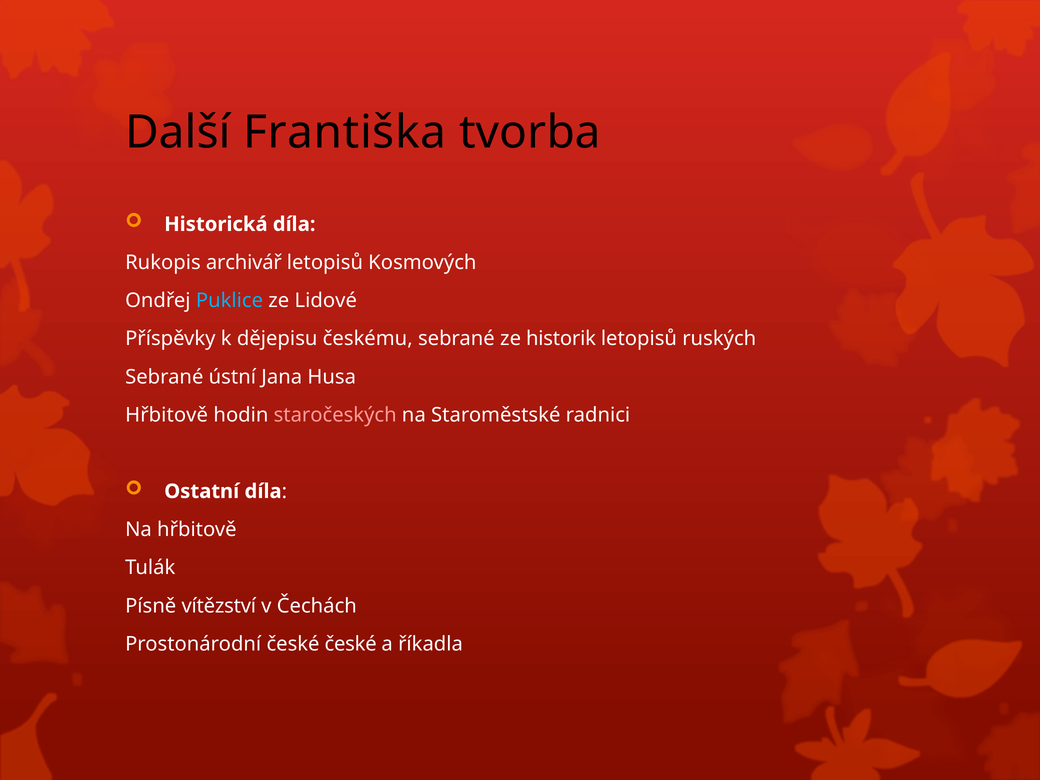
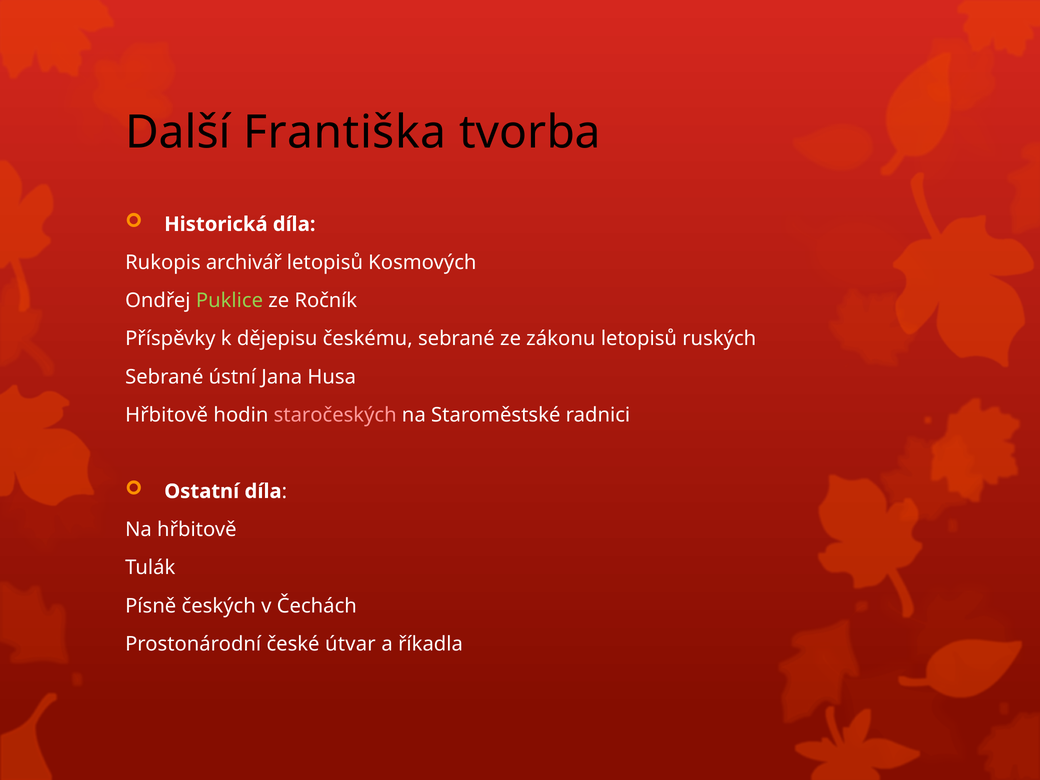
Puklice colour: light blue -> light green (229, 301)
Lidové: Lidové -> Ročník (326, 301)
historik: historik -> zákonu (561, 339)
vítězství: vítězství -> českých (219, 606)
české české: české -> útvar (350, 644)
